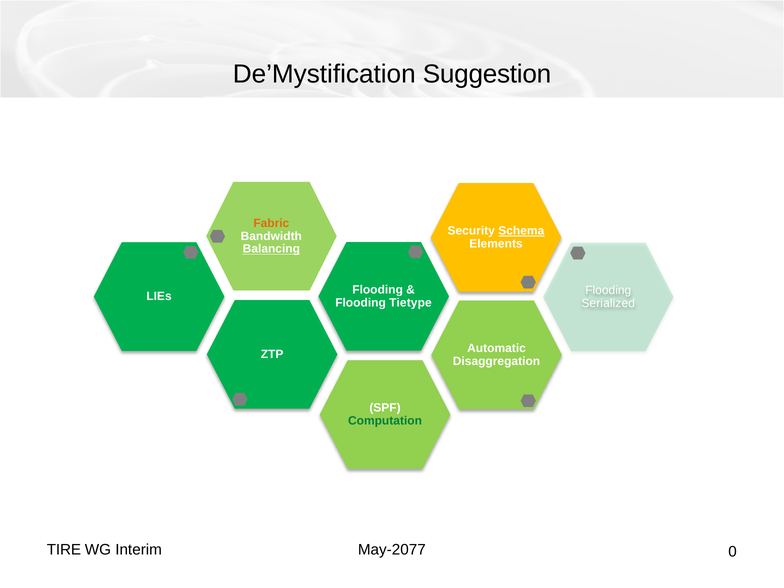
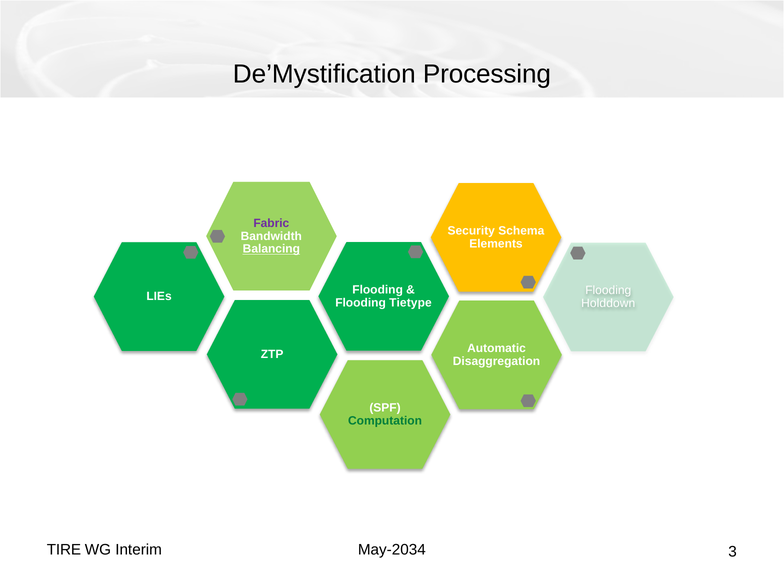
Suggestion: Suggestion -> Processing (487, 74)
Fabric colour: orange -> purple (271, 223)
Schema underline: present -> none (521, 231)
Serialized: Serialized -> Holddown (608, 303)
May-2077: May-2077 -> May-2034 (392, 550)
0: 0 -> 3 (733, 552)
